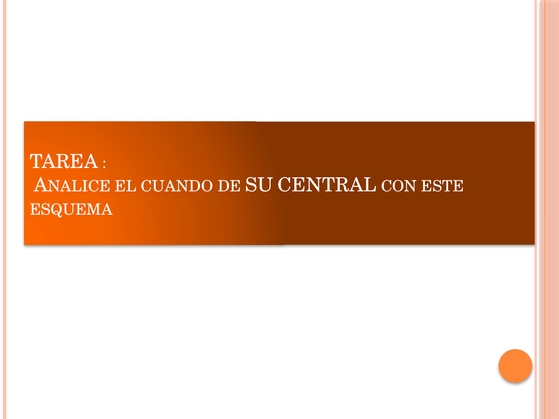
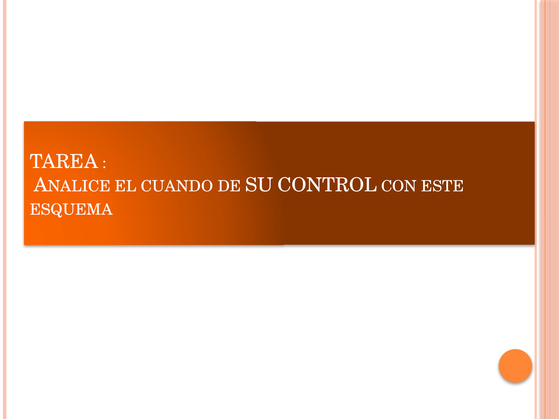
CENTRAL: CENTRAL -> CONTROL (327, 185)
